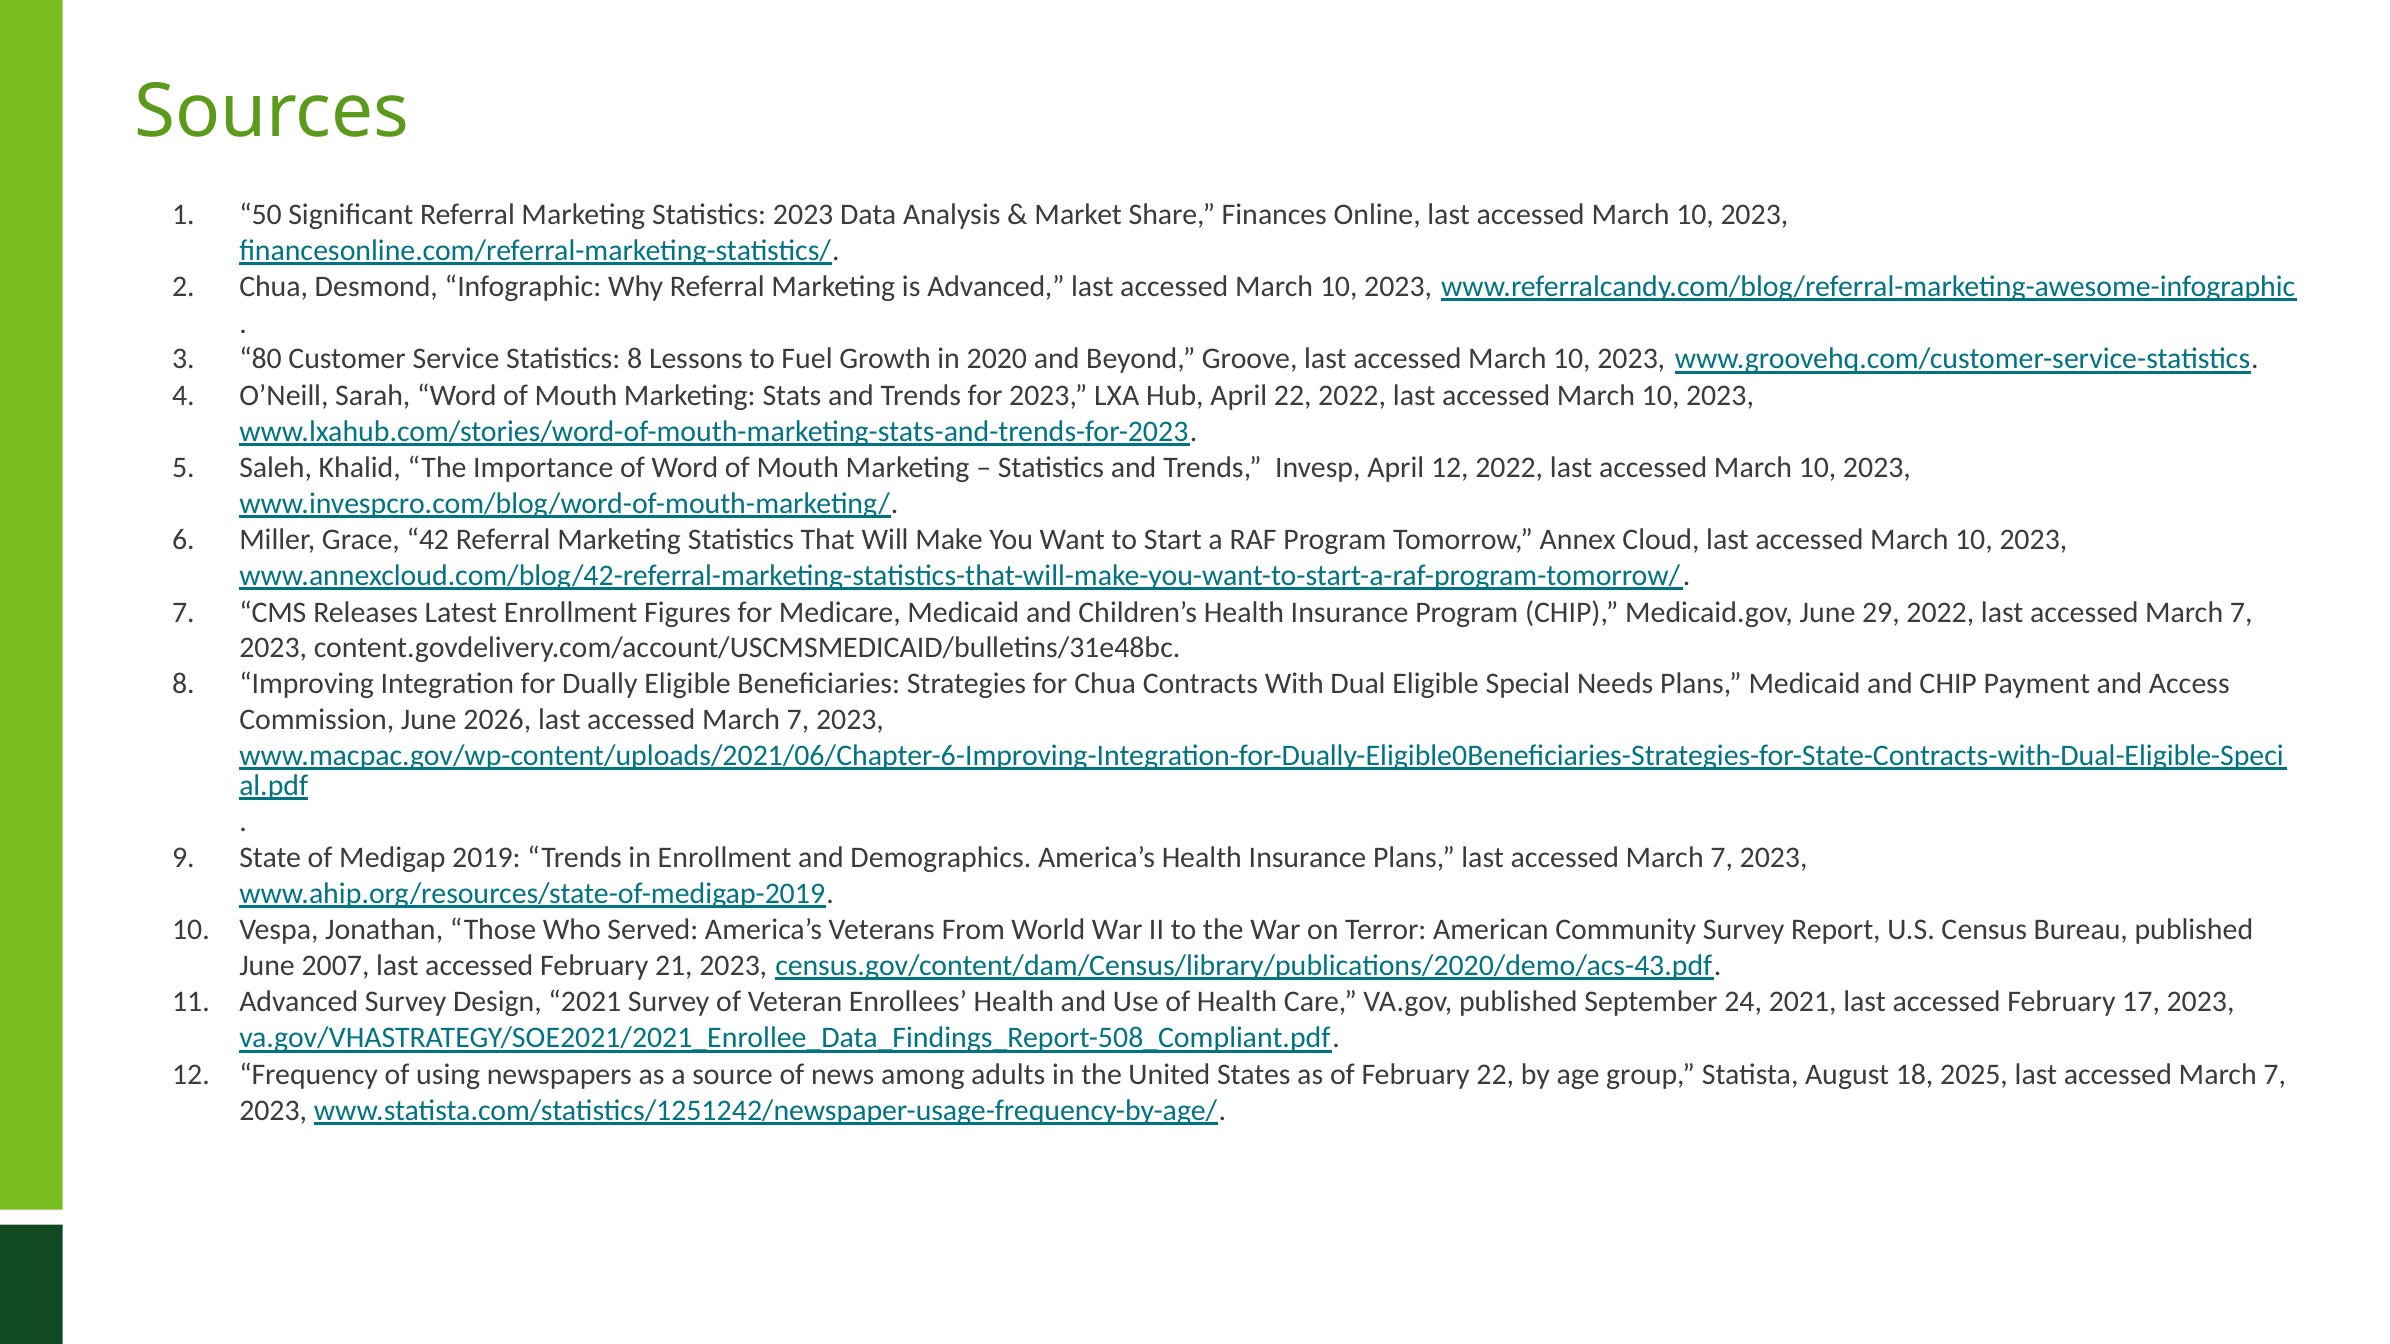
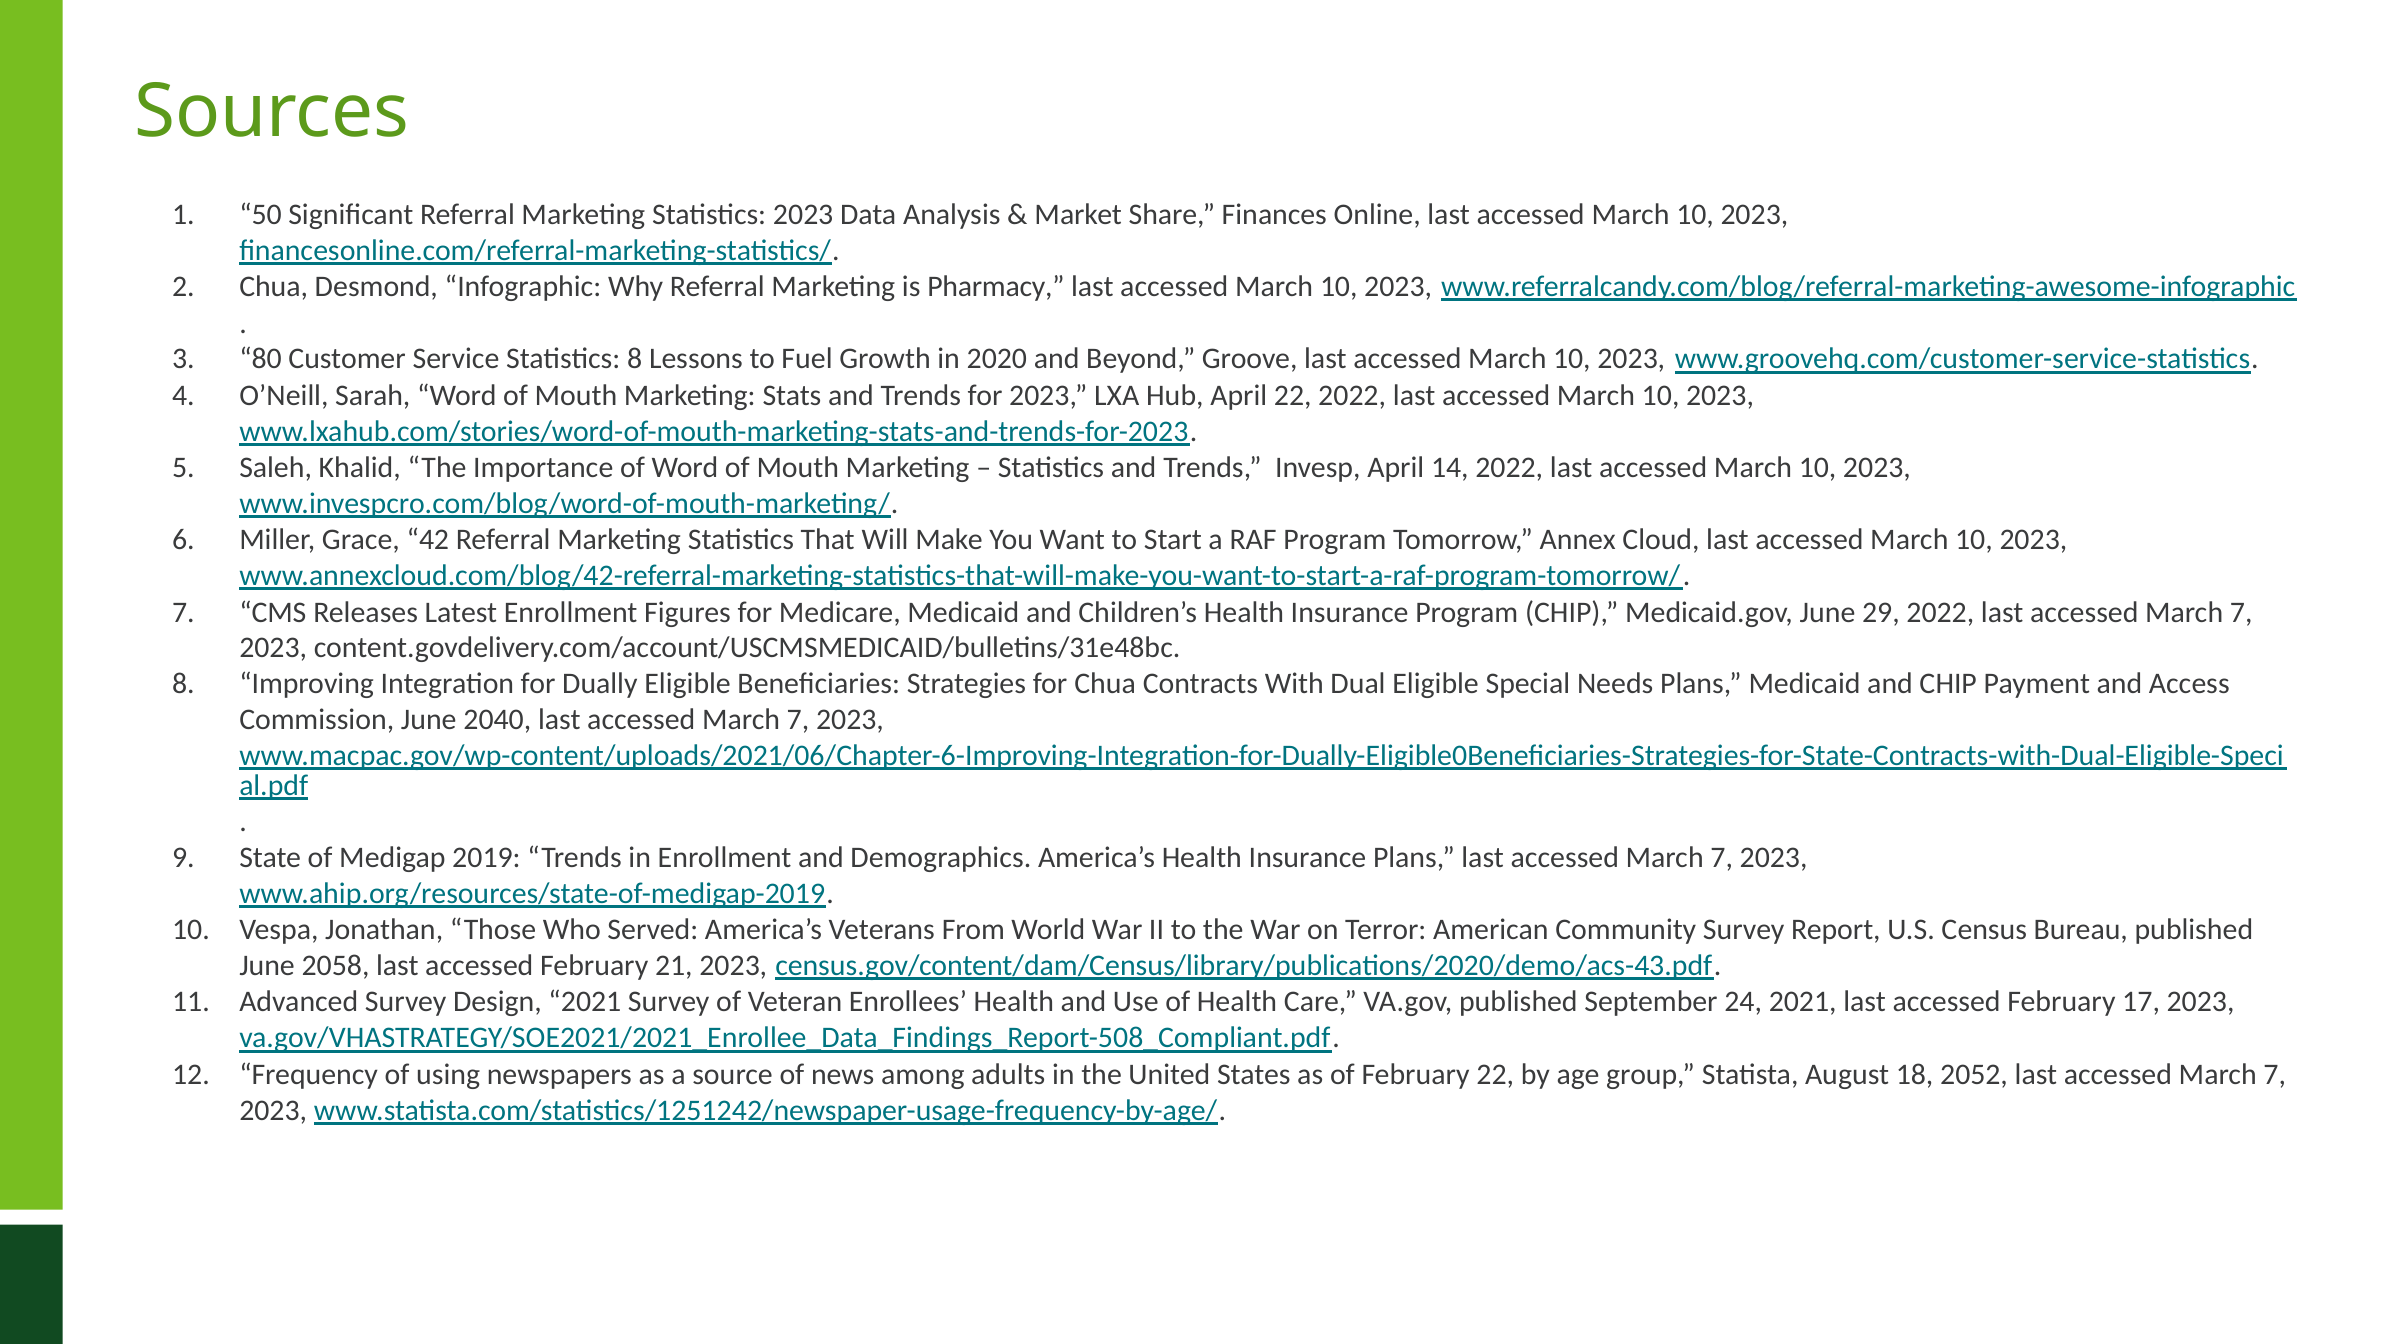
is Advanced: Advanced -> Pharmacy (996, 287)
April 12: 12 -> 14 (1450, 468)
2026: 2026 -> 2040 (497, 720)
2007: 2007 -> 2058 (336, 966)
2025: 2025 -> 2052 (1974, 1075)
